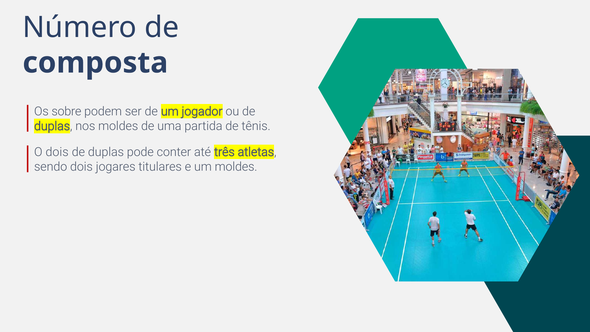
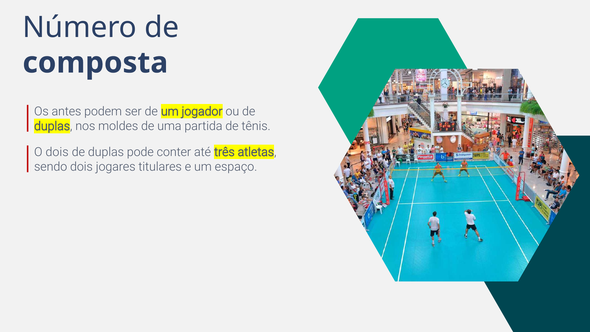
sobre: sobre -> antes (66, 111)
um moldes: moldes -> espaço (236, 167)
